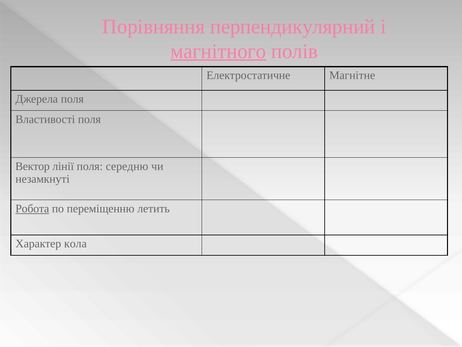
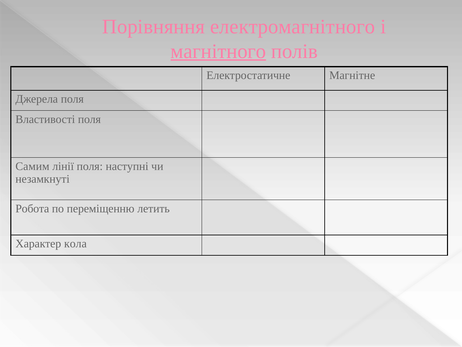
перпендикулярний: перпендикулярний -> електромагнітного (293, 27)
Вектор: Вектор -> Самим (32, 166)
середню: середню -> наступні (127, 166)
Робота underline: present -> none (32, 208)
